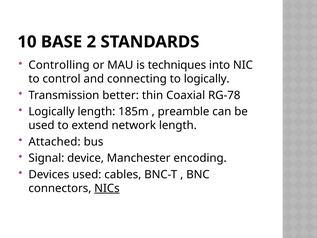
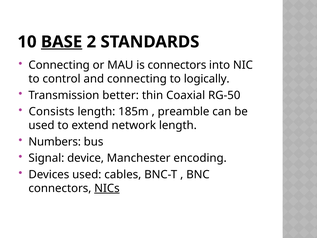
BASE underline: none -> present (62, 42)
Controlling: Controlling -> Connecting (59, 65)
is techniques: techniques -> connectors (177, 65)
RG-78: RG-78 -> RG-50 (224, 95)
Logically: Logically -> Consists (51, 112)
Attached: Attached -> Numbers (55, 142)
